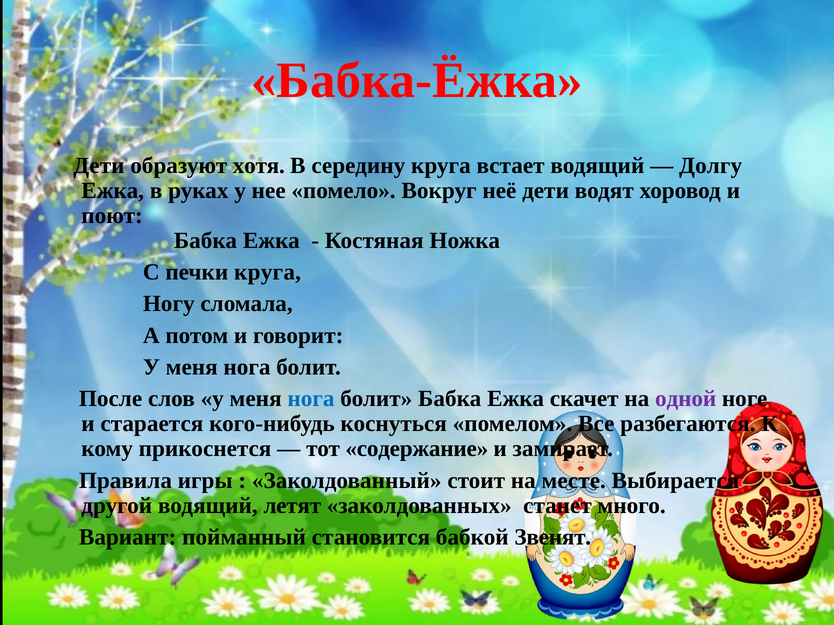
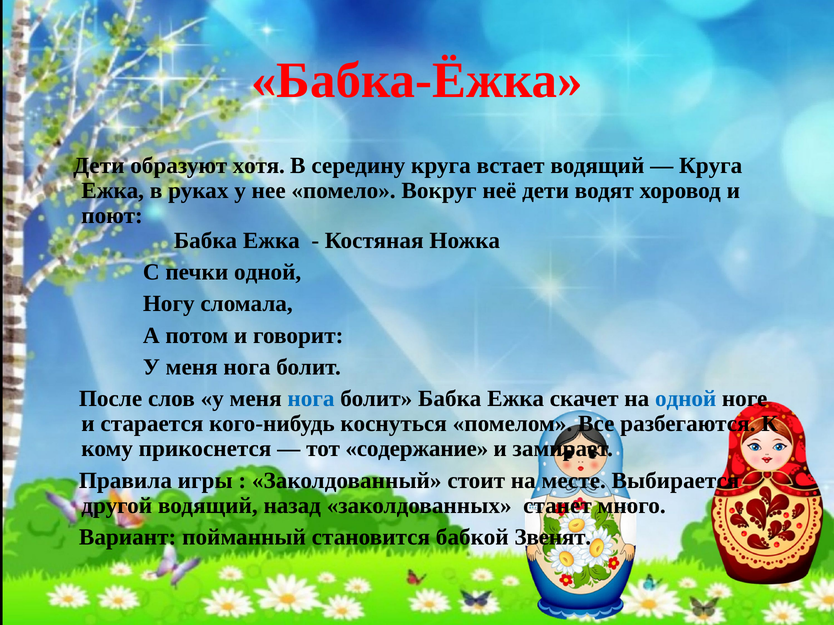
Долгу: Долгу -> Круга (711, 166)
печки круга: круга -> одной (268, 272)
одной colour: purple -> blue (686, 399)
летят: летят -> назад (292, 506)
